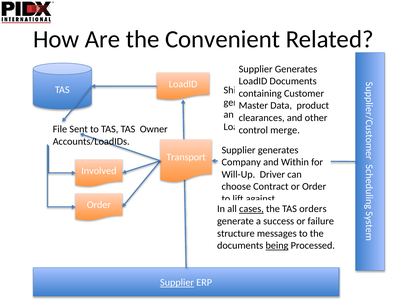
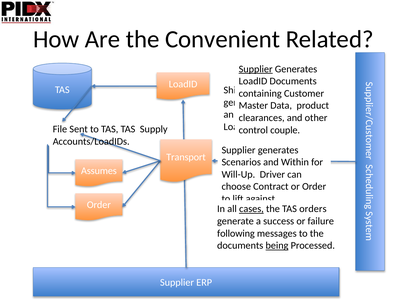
Supplier underline: none -> present (256, 69)
Owner: Owner -> Supply (154, 129)
merge: merge -> couple (285, 130)
Company: Company -> Scenarios (241, 162)
Involved: Involved -> Assumes (99, 171)
structure: structure -> following (236, 234)
Supplier underline: present -> none (177, 283)
